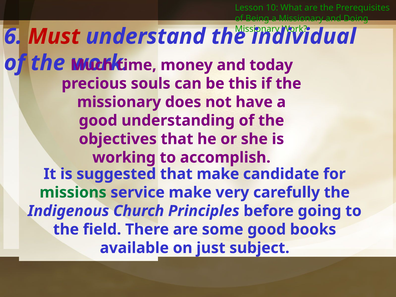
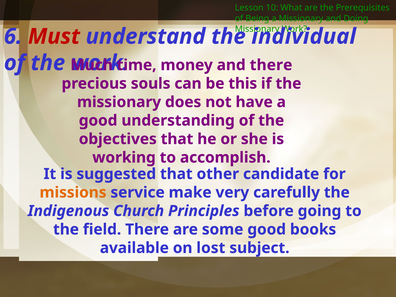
and today: today -> there (271, 65)
that make: make -> other (218, 174)
missions colour: green -> orange (73, 192)
just: just -> lost (211, 248)
